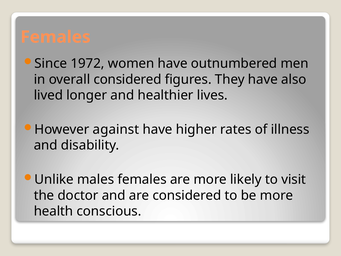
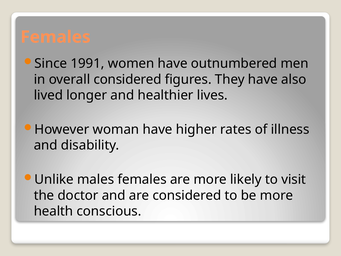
1972: 1972 -> 1991 (87, 63)
against: against -> woman (116, 129)
